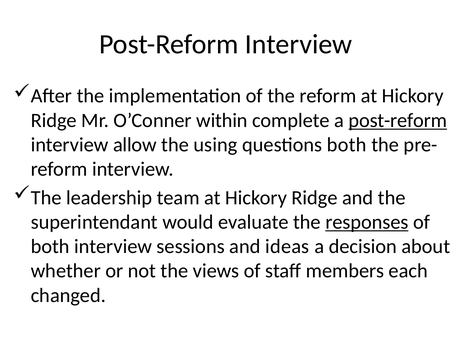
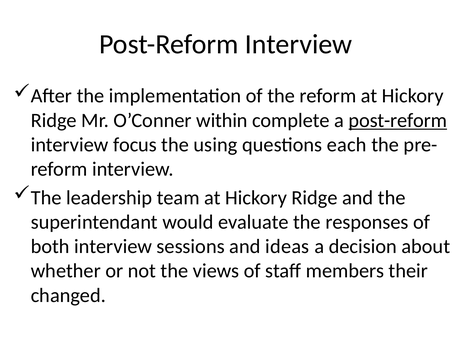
allow: allow -> focus (135, 145)
questions both: both -> each (347, 145)
responses underline: present -> none (367, 222)
each: each -> their (408, 271)
